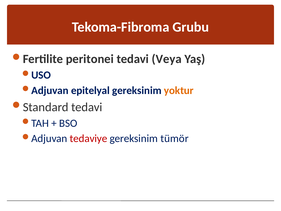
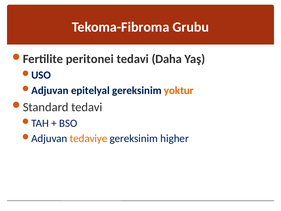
Veya: Veya -> Daha (167, 59)
tedaviye colour: red -> orange (89, 138)
tümör: tümör -> higher (175, 138)
